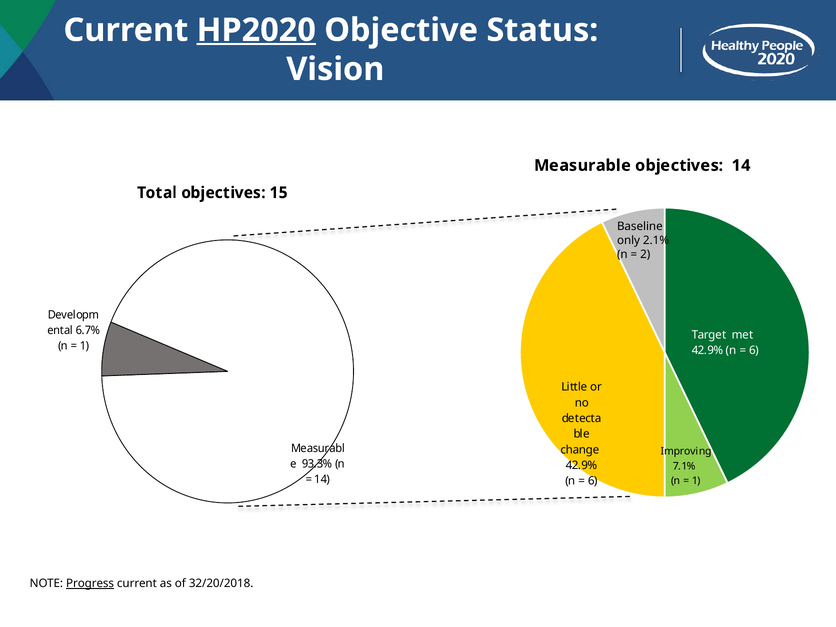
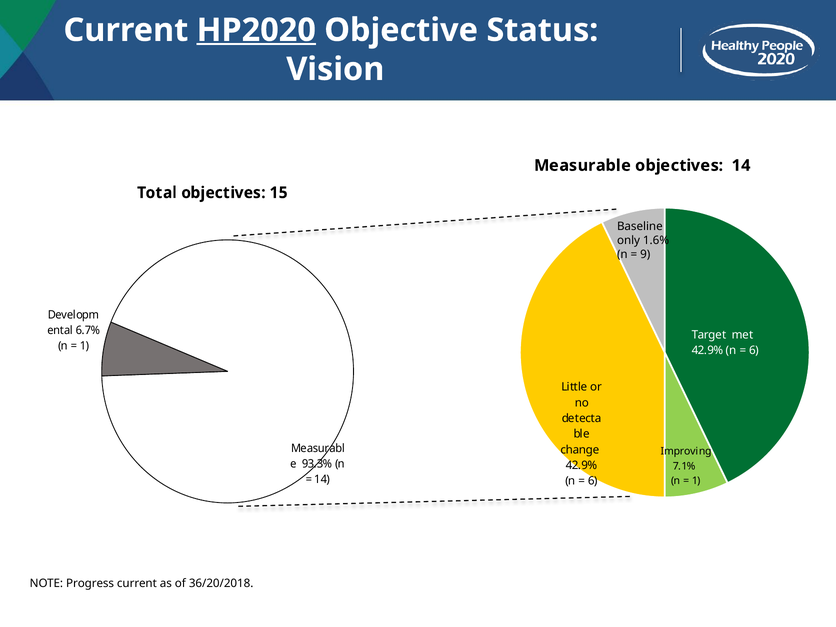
2.1%: 2.1% -> 1.6% (656, 240)
2: 2 -> 9 (645, 254)
Progress underline: present -> none (90, 583)
32/20/2018: 32/20/2018 -> 36/20/2018 (221, 583)
